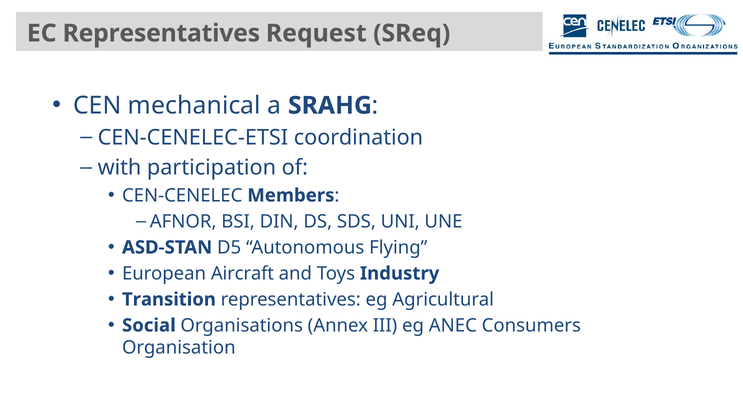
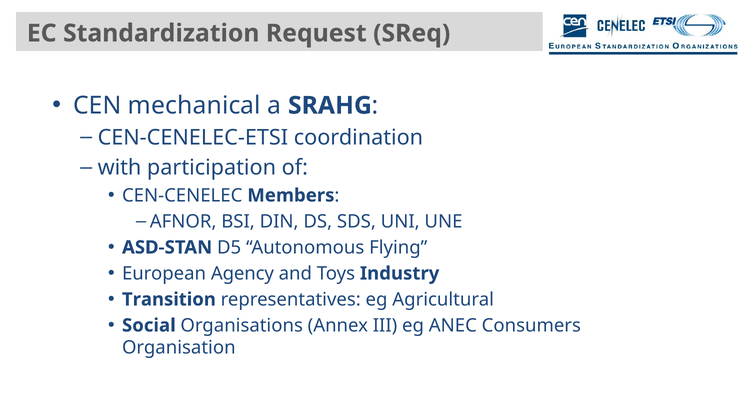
EC Representatives: Representatives -> Standardization (161, 33)
Aircraft: Aircraft -> Agency (242, 273)
